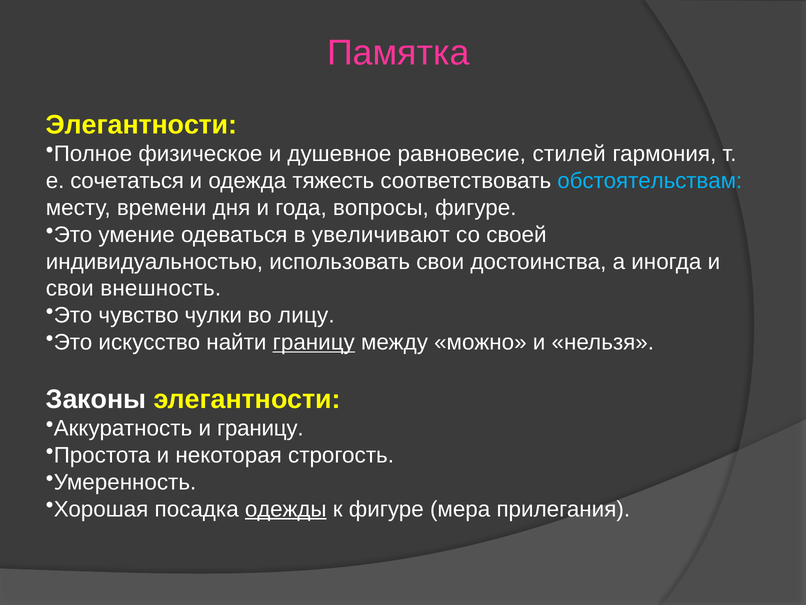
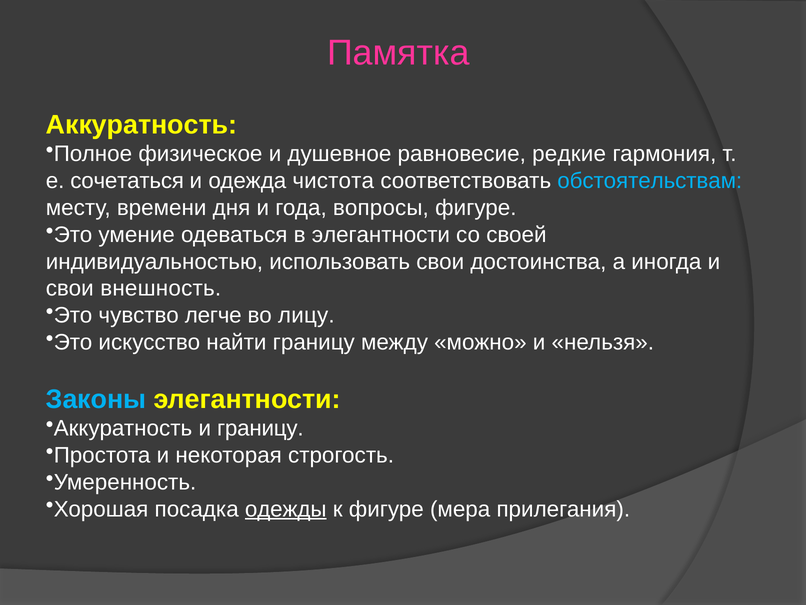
Элегантности: Элегантности -> Аккуратность (142, 125)
стилей: стилей -> редкие (569, 154)
тяжесть: тяжесть -> чистота (333, 181)
в увеличивают: увеличивают -> элегантности (381, 235)
чулки: чулки -> легче (213, 315)
границу underline: present -> none (314, 342)
Законы colour: white -> light blue (96, 399)
